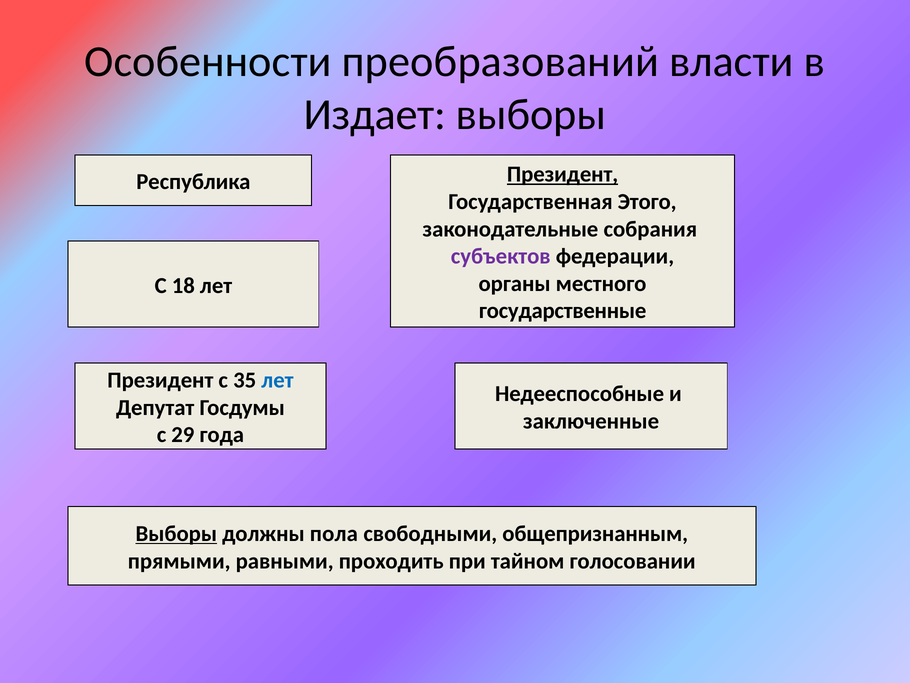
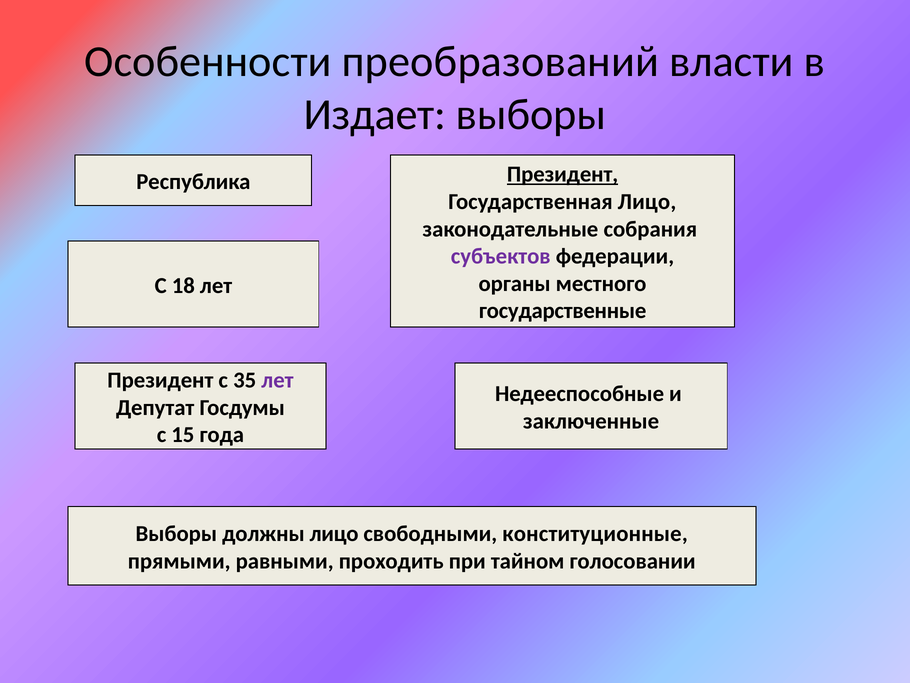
Государственная Этого: Этого -> Лицо (647, 202)
лет colour: blue -> purple (277, 380)
29: 29 -> 15 (183, 435)
Выборы underline: present -> none (176, 533)
должны пола: пола -> лицо (334, 533)
общепризнанным: общепризнанным -> конституционные (595, 533)
